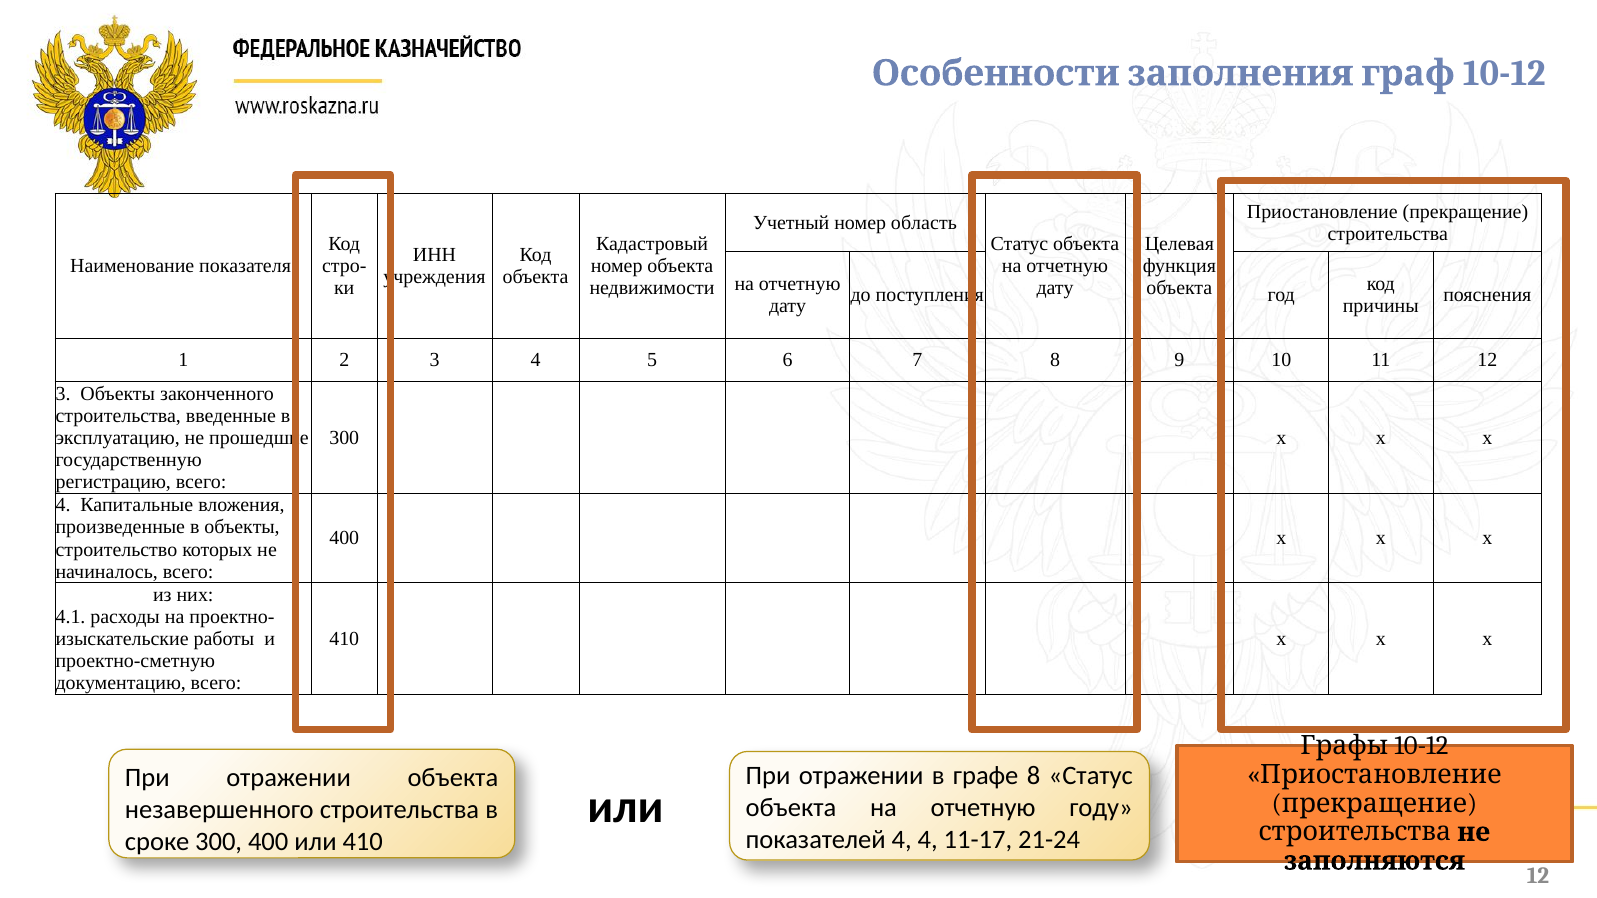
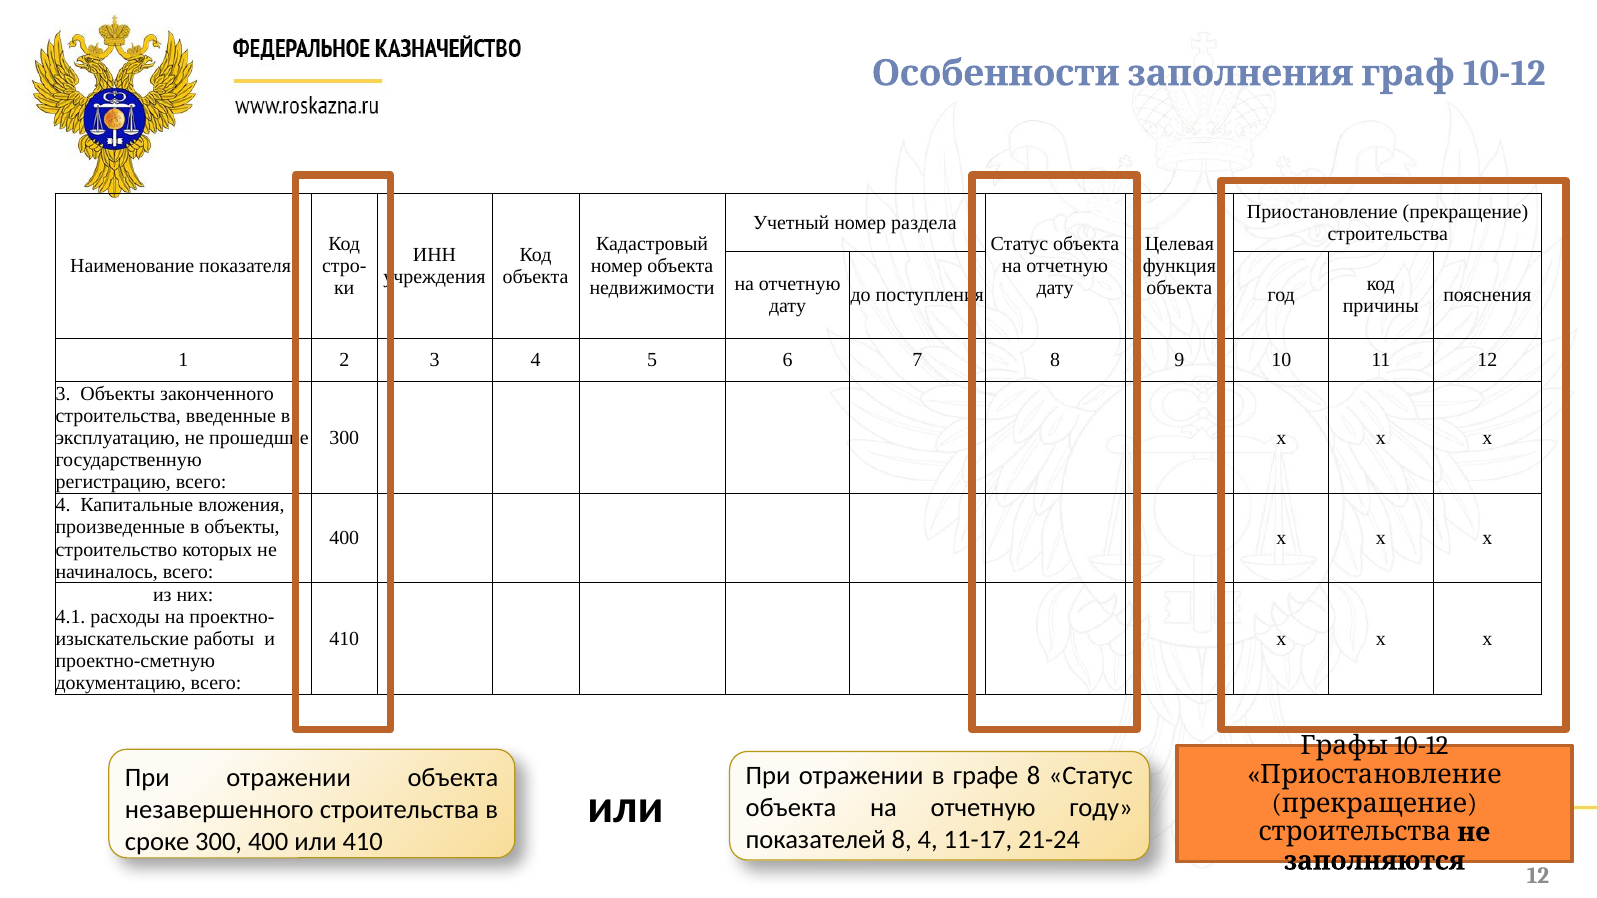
область: область -> раздела (924, 223)
показателей 4: 4 -> 8 (902, 840)
